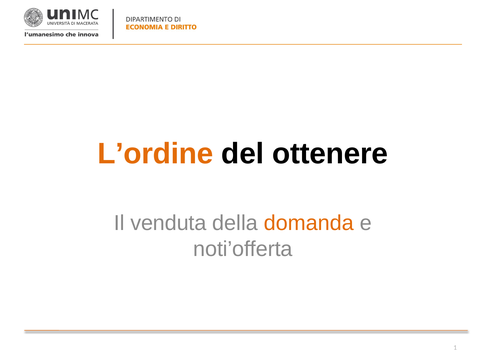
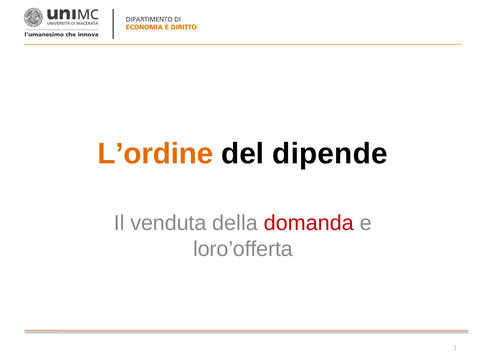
ottenere: ottenere -> dipende (330, 154)
domanda colour: orange -> red (309, 223)
noti’offerta: noti’offerta -> loro’offerta (243, 249)
